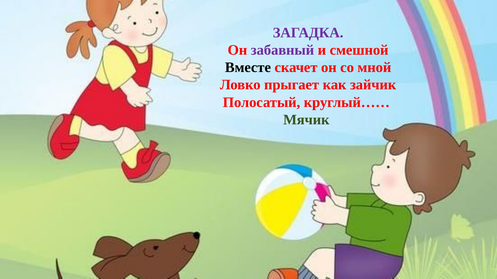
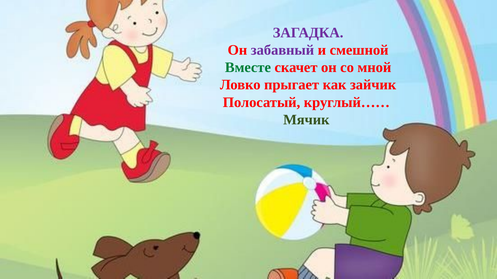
Вместе colour: black -> green (248, 68)
